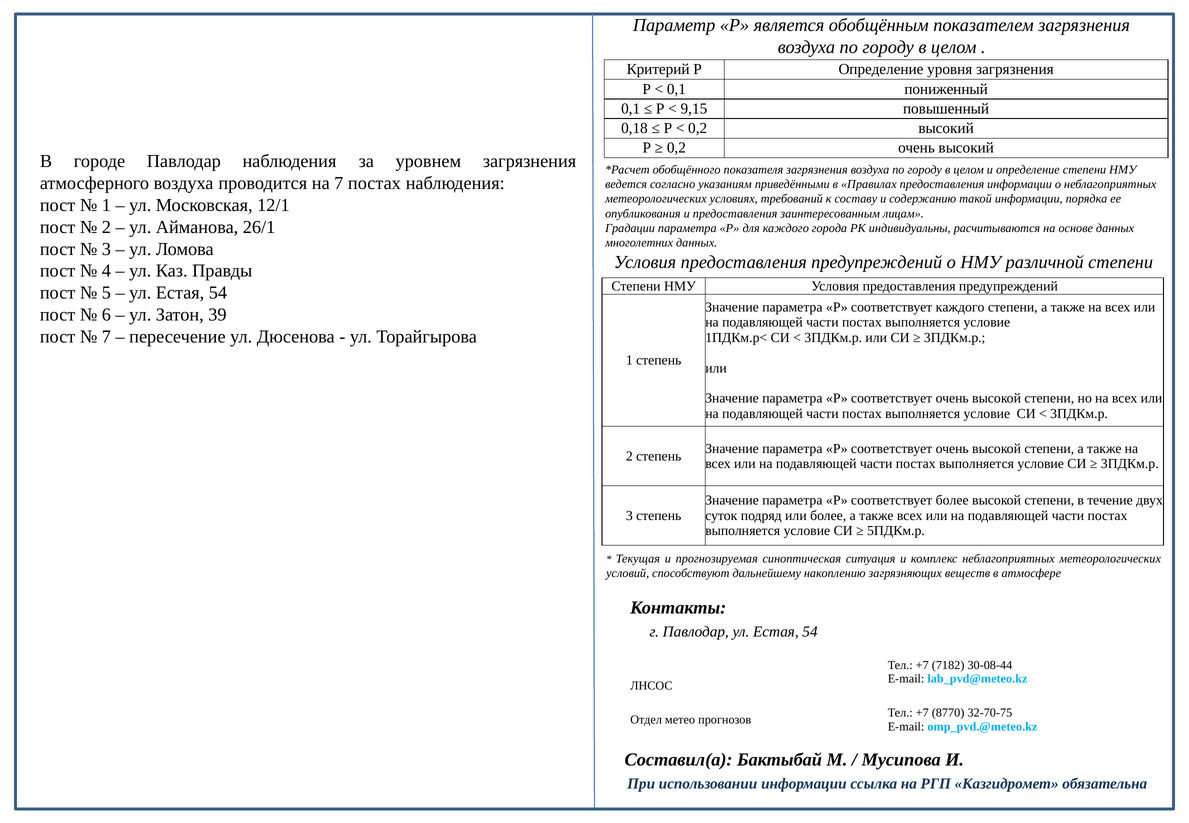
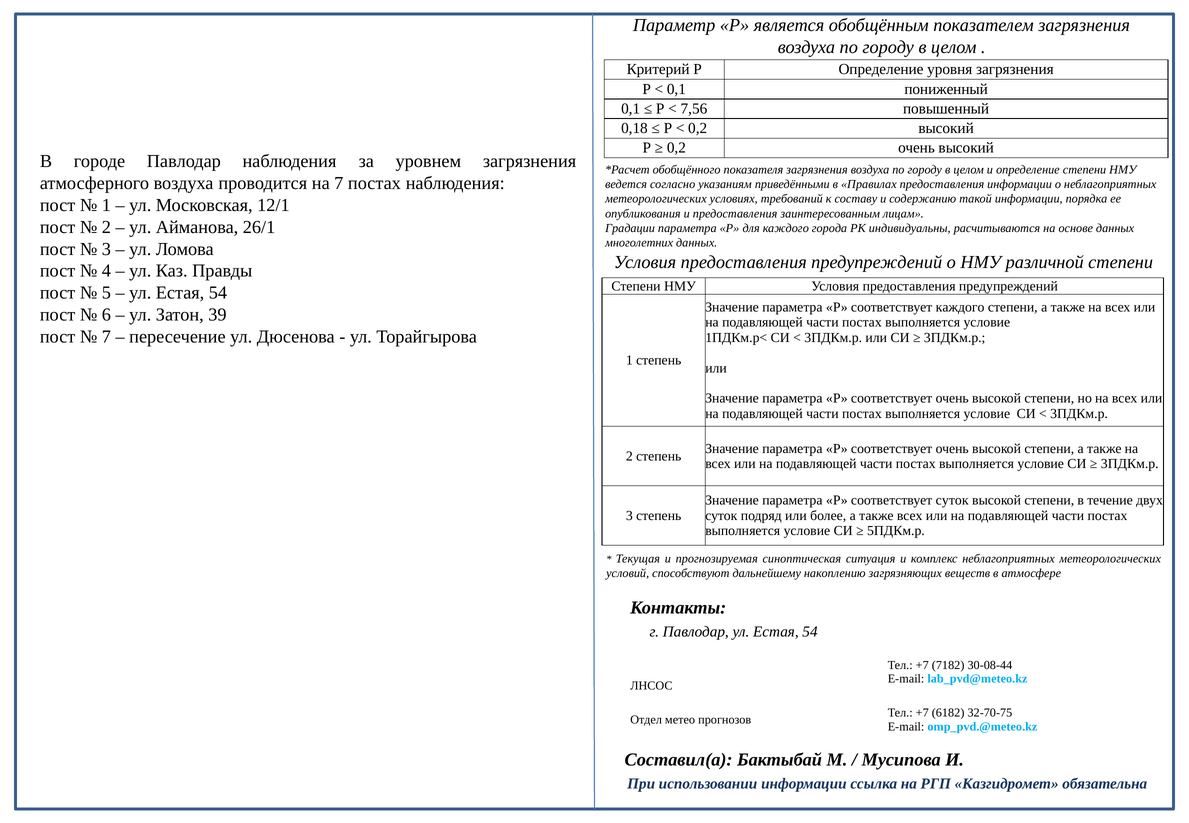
9,15: 9,15 -> 7,56 (694, 109)
соответствует более: более -> суток (952, 501)
8770: 8770 -> 6182 (948, 713)
